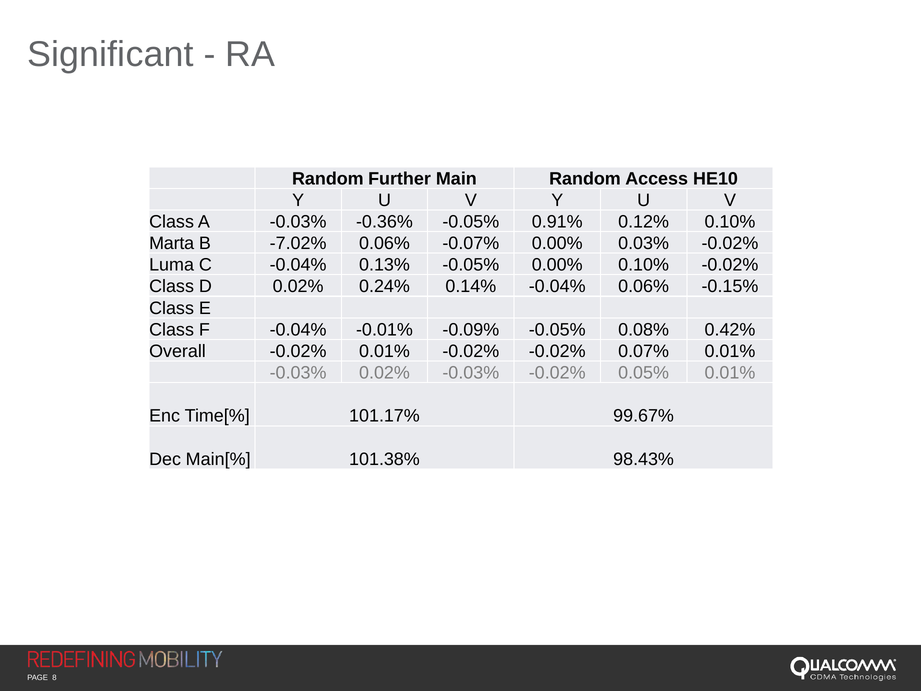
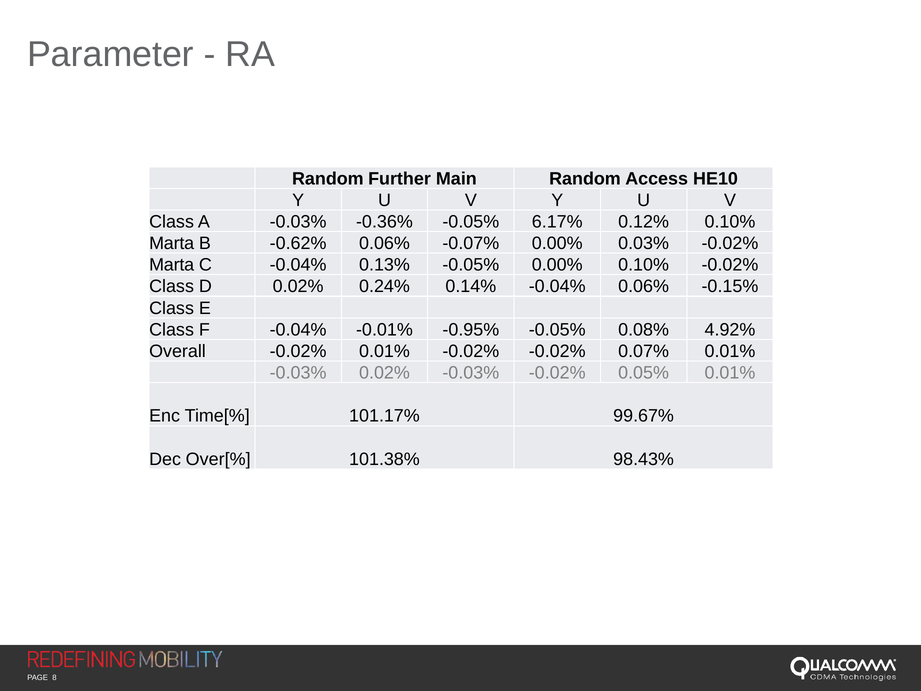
Significant: Significant -> Parameter (110, 54)
0.91%: 0.91% -> 6.17% (557, 222)
-7.02%: -7.02% -> -0.62% (298, 243)
Luma: Luma -> Marta (172, 265)
-0.09%: -0.09% -> -0.95% (471, 330)
0.42%: 0.42% -> 4.92% (730, 330)
Main[%: Main[% -> Over[% (218, 459)
